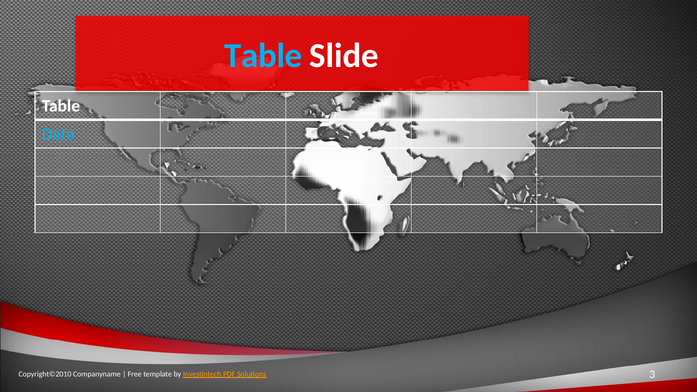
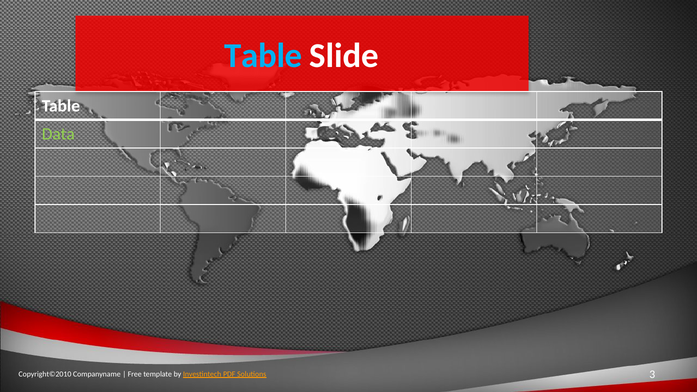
Data colour: light blue -> light green (58, 134)
